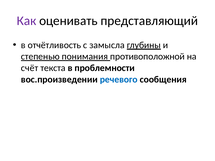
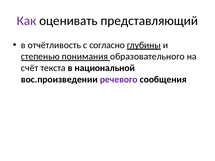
замысла: замысла -> согласно (107, 45)
противоположной: противоположной -> образовательного (147, 57)
проблемности: проблемности -> национальной (105, 68)
речевого colour: blue -> purple (119, 80)
